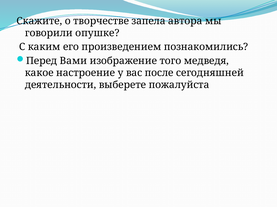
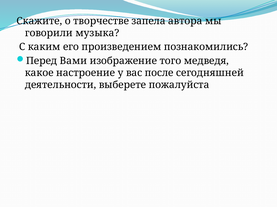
опушке: опушке -> музыка (97, 33)
